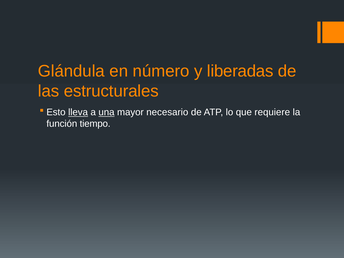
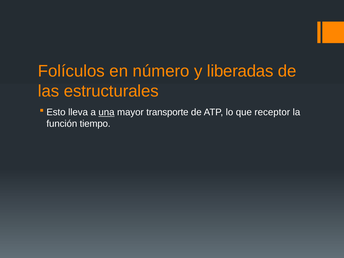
Glándula: Glándula -> Folículos (71, 71)
lleva underline: present -> none (78, 112)
necesario: necesario -> transporte (167, 112)
requiere: requiere -> receptor (272, 112)
